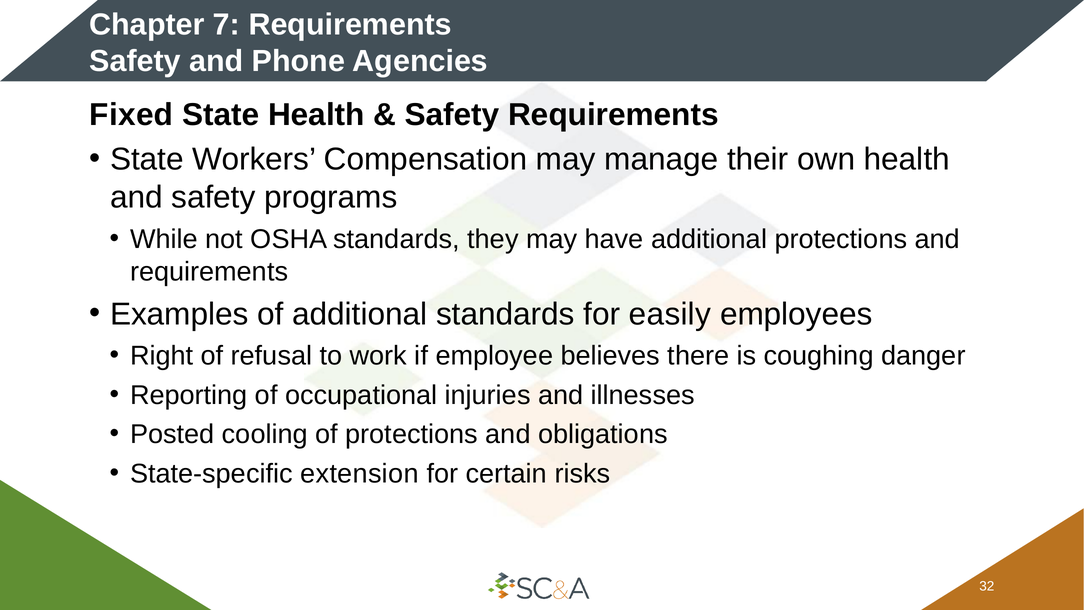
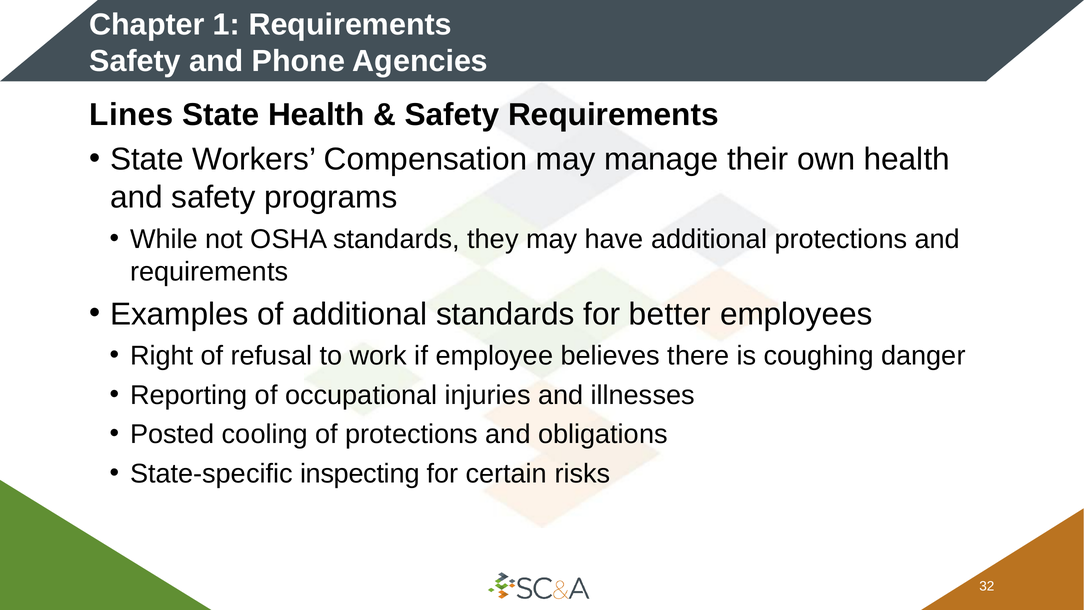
7: 7 -> 1 (227, 24)
Fixed: Fixed -> Lines (131, 115)
easily: easily -> better (670, 314)
extension: extension -> inspecting (360, 474)
